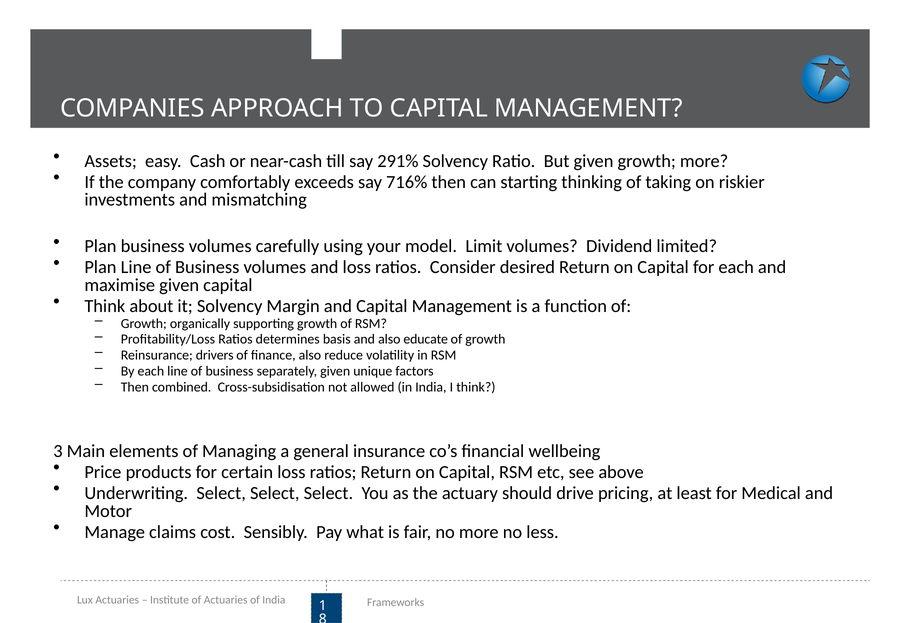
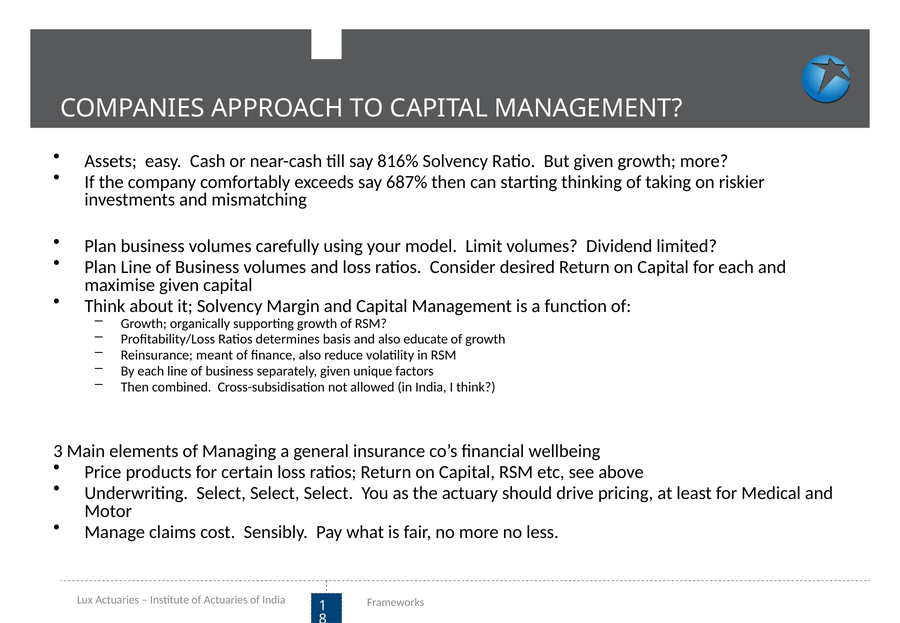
291%: 291% -> 816% (398, 161)
716%: 716% -> 687% (407, 182)
drivers: drivers -> meant (215, 355)
